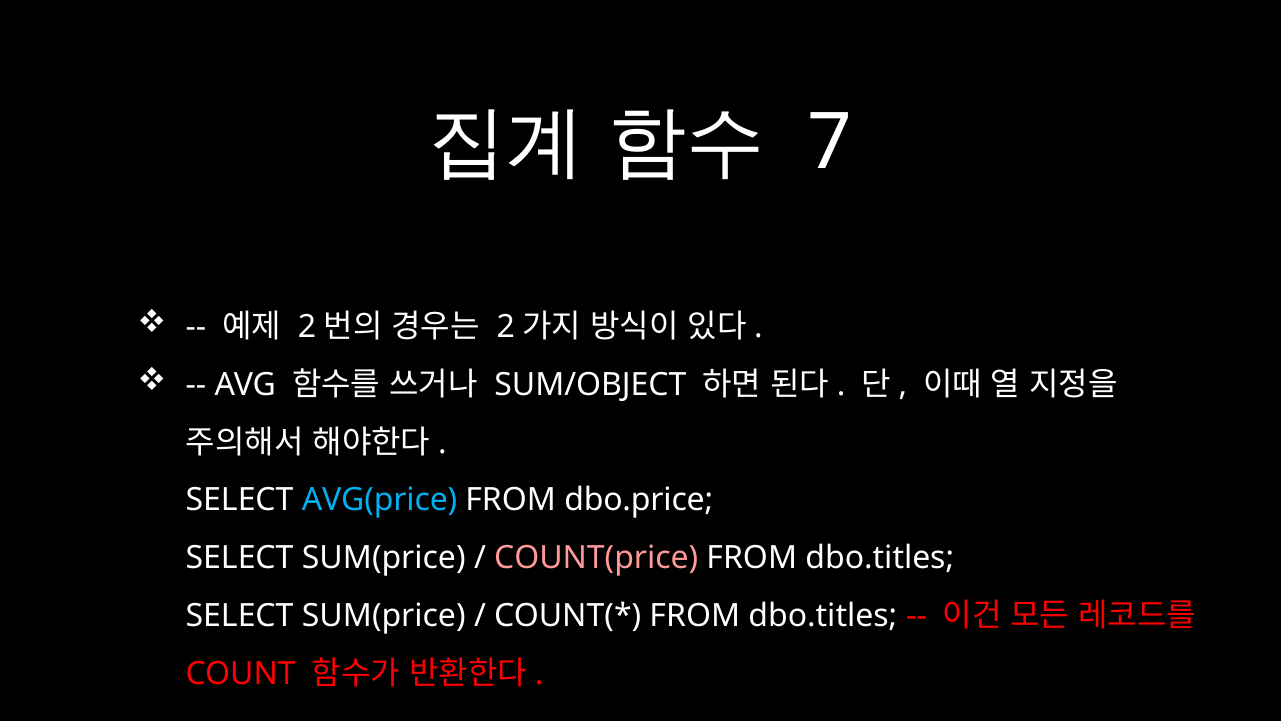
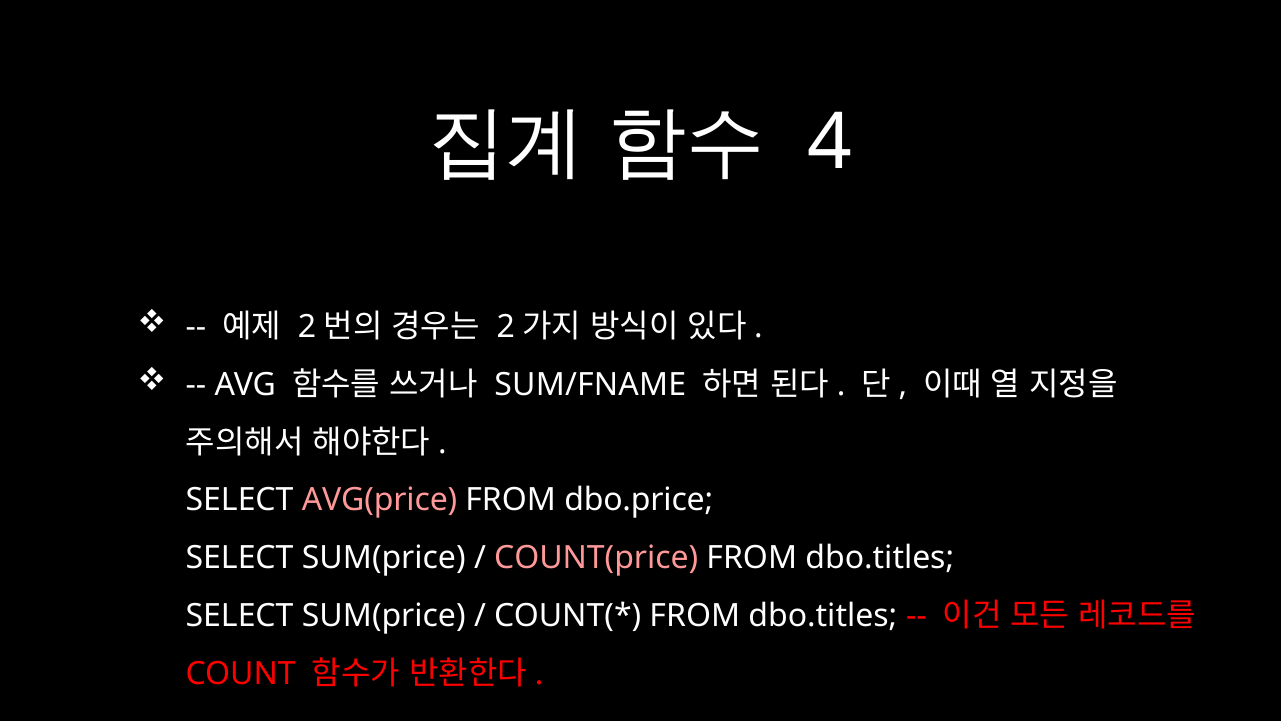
7: 7 -> 4 (830, 143)
SUM/OBJECT: SUM/OBJECT -> SUM/FNAME (590, 385)
AVG(price colour: light blue -> pink (380, 500)
